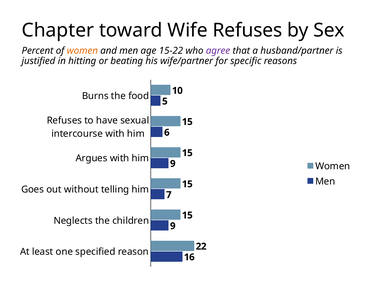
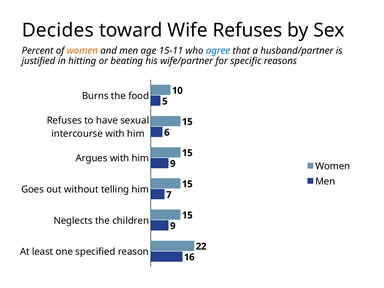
Chapter: Chapter -> Decides (58, 30)
15-22: 15-22 -> 15-11 (171, 51)
agree colour: purple -> blue (218, 51)
